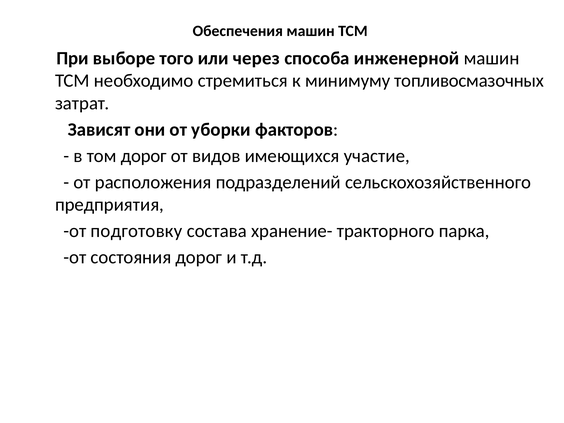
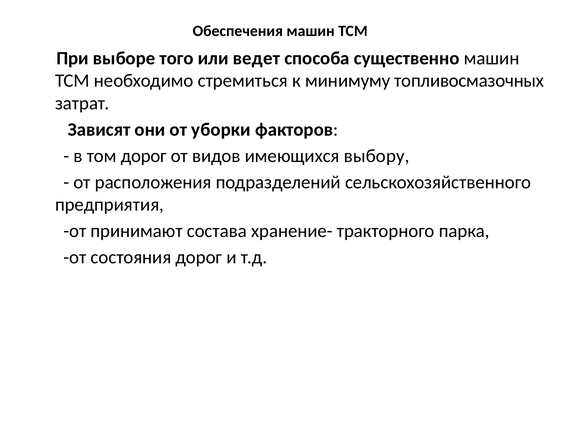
через: через -> ведет (256, 58)
инженерной: инженерной -> существенно (407, 58)
участие: участие -> выбору (377, 156)
подготовку: подготовку -> принимают (137, 231)
